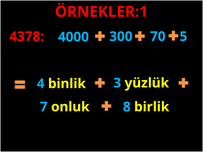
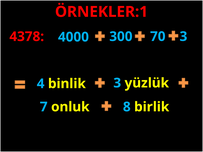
70 5: 5 -> 3 (183, 37)
